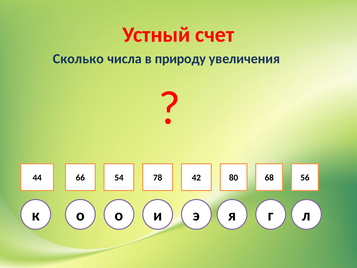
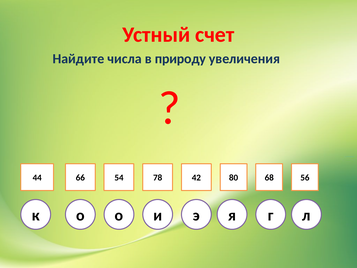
Сколько: Сколько -> Найдите (78, 59)
